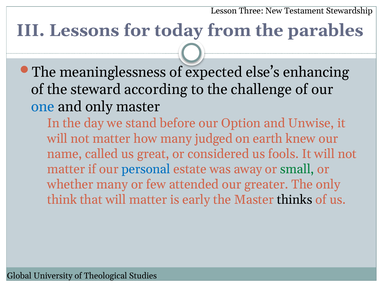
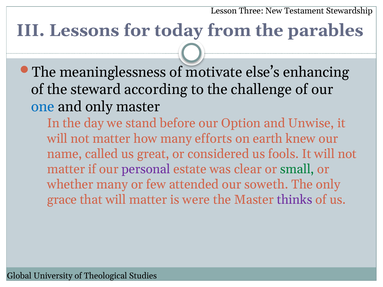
expected: expected -> motivate (214, 72)
judged: judged -> efforts (214, 139)
personal colour: blue -> purple (146, 169)
away: away -> clear (248, 169)
greater: greater -> soweth (266, 185)
think: think -> grace (62, 200)
early: early -> were (196, 200)
thinks colour: black -> purple (295, 200)
